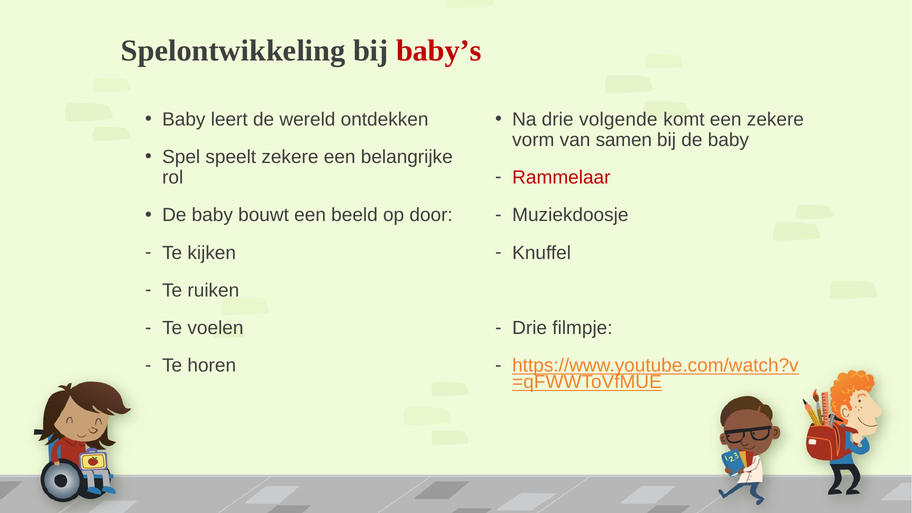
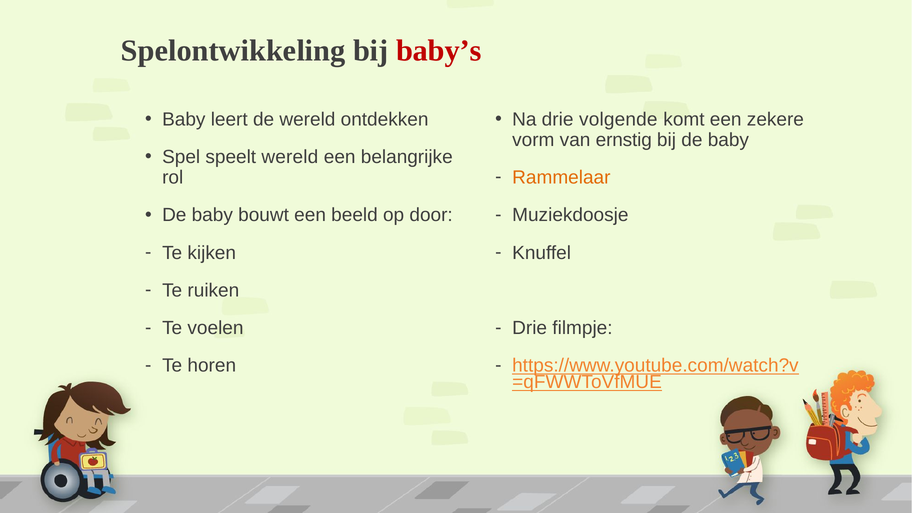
samen: samen -> ernstig (624, 140)
speelt zekere: zekere -> wereld (290, 157)
Rammelaar colour: red -> orange (561, 177)
